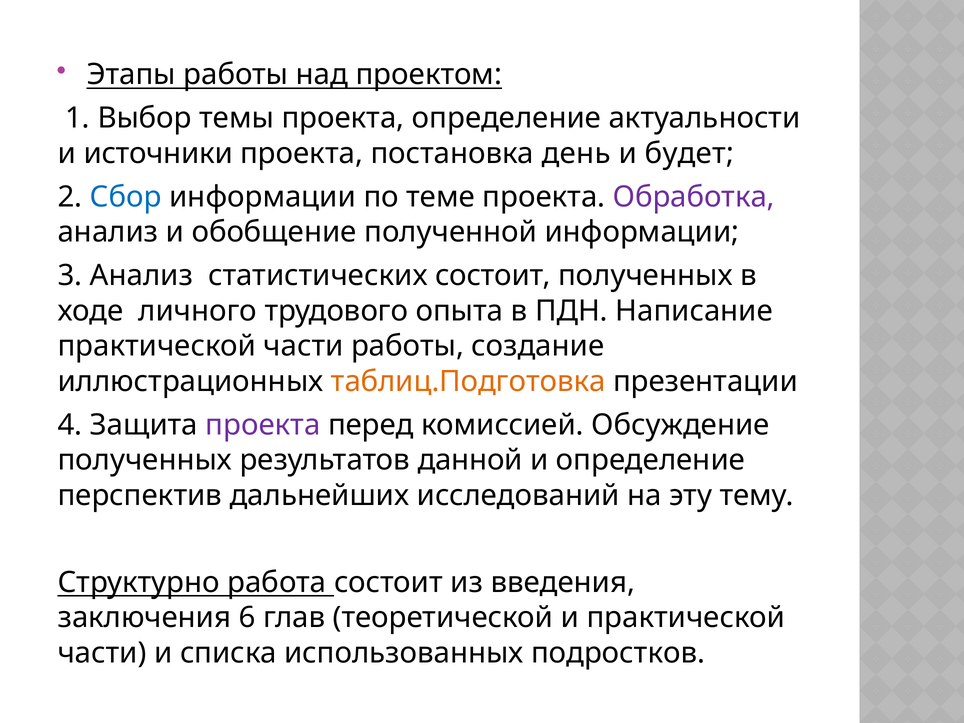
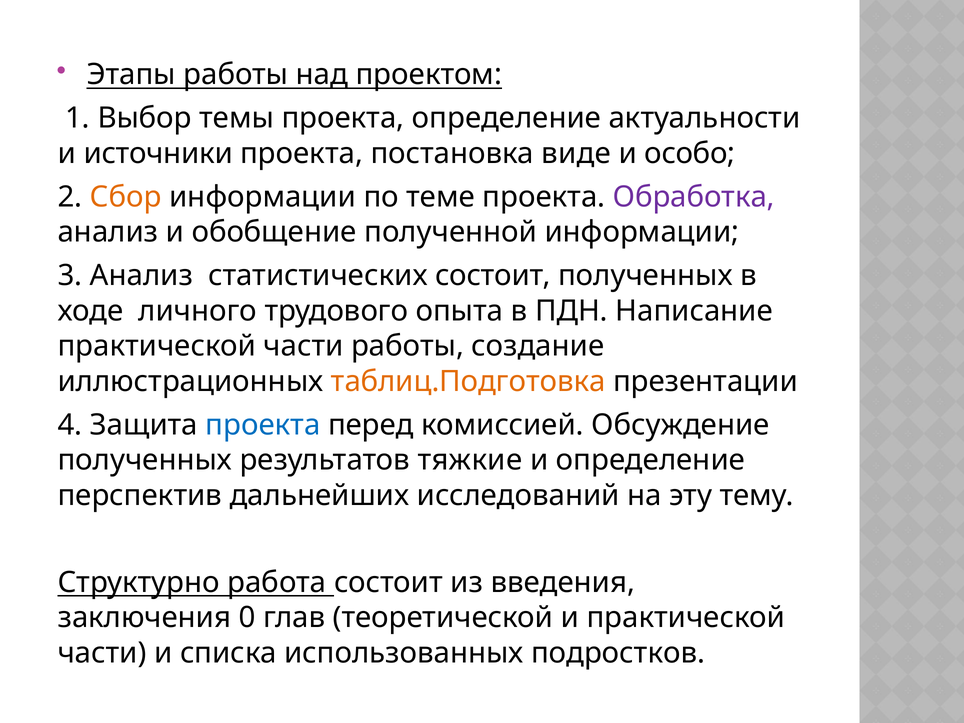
день: день -> виде (576, 153)
будет: будет -> особо (690, 153)
Сбор colour: blue -> orange (126, 197)
проекта colour: purple -> blue (263, 425)
данной: данной -> тяжкие (470, 460)
6: 6 -> 0 (247, 618)
